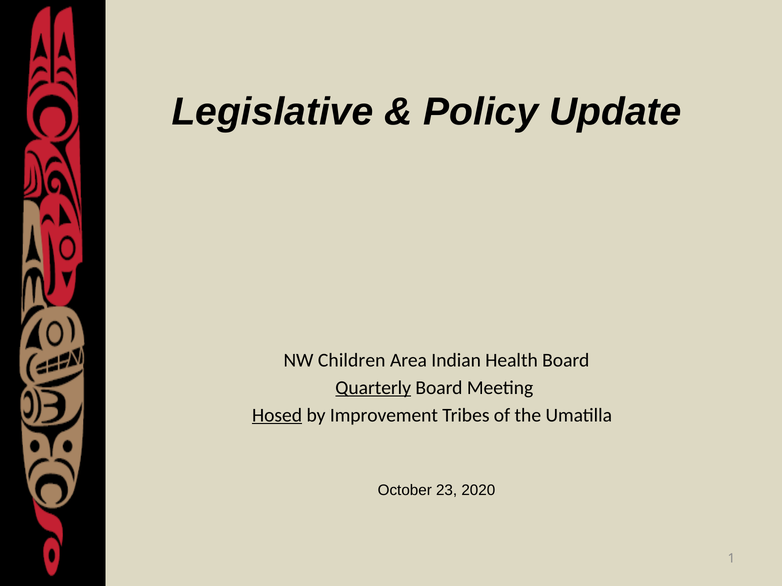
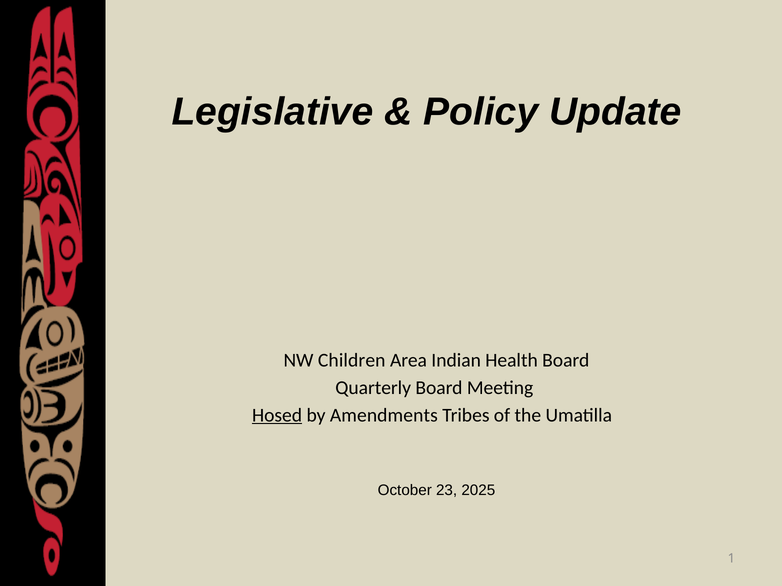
Quarterly underline: present -> none (373, 388)
Improvement: Improvement -> Amendments (384, 415)
2020: 2020 -> 2025 (478, 491)
